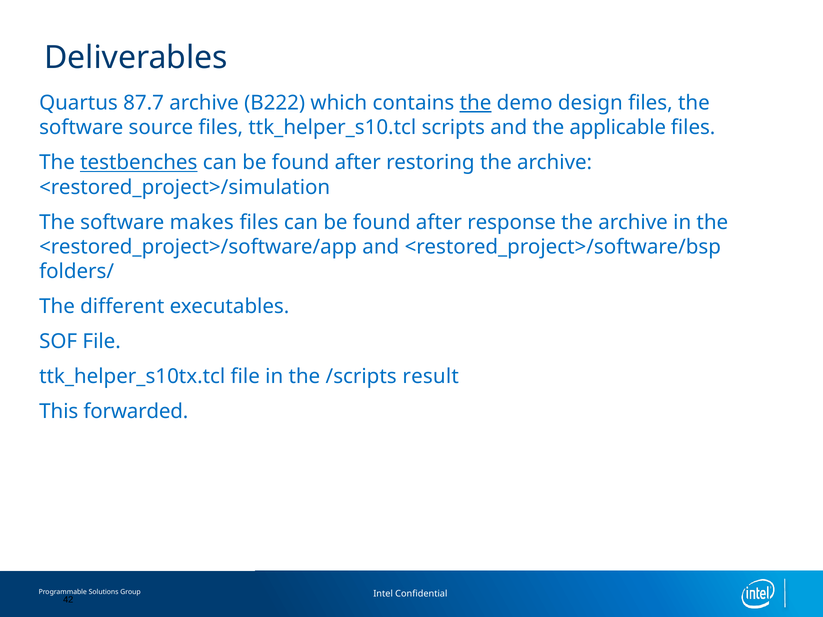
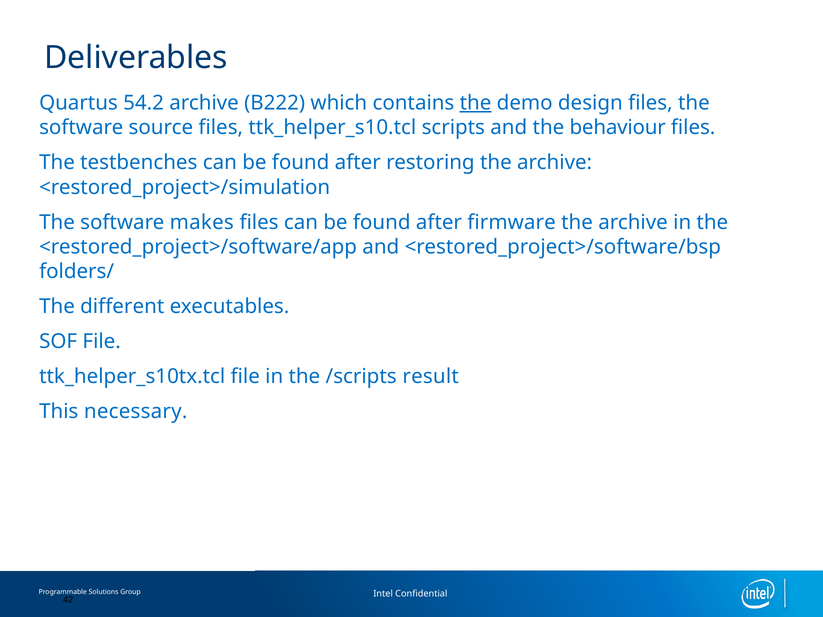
87.7: 87.7 -> 54.2 (144, 103)
applicable: applicable -> behaviour (618, 128)
testbenches underline: present -> none (139, 163)
response: response -> firmware (512, 222)
forwarded: forwarded -> necessary (136, 412)
